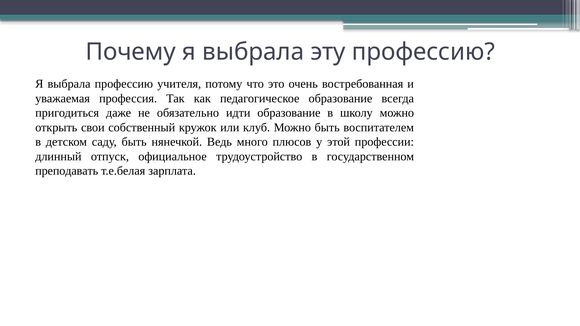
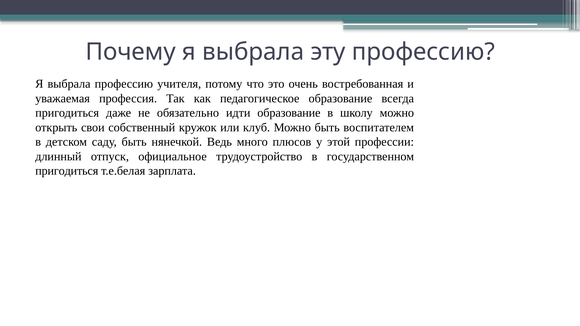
преподавать: преподавать -> пригодиться (67, 171)
